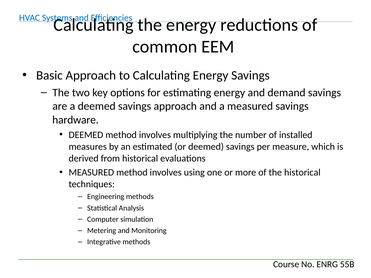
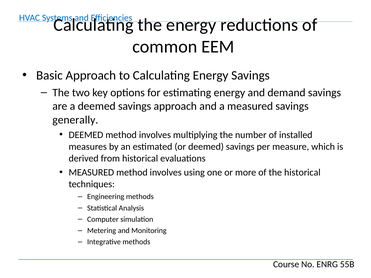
hardware: hardware -> generally (75, 120)
